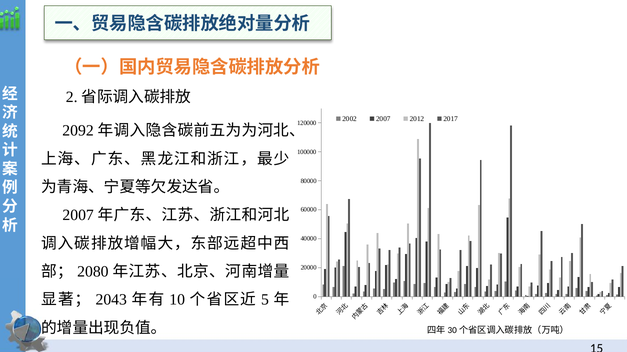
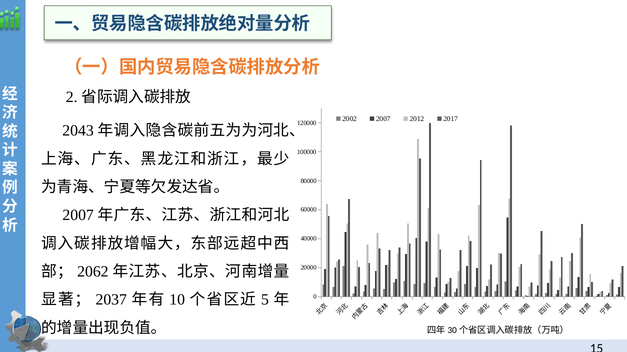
2092: 2092 -> 2043 (78, 131)
2080: 2080 -> 2062 (93, 272)
2043: 2043 -> 2037 (111, 300)
